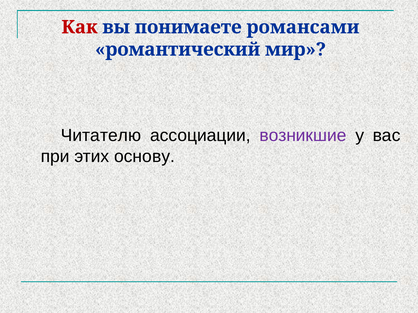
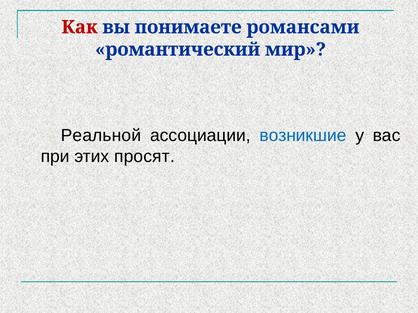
Читателю: Читателю -> Реальной (101, 136)
возникшие colour: purple -> blue (303, 136)
основу: основу -> просят (145, 157)
